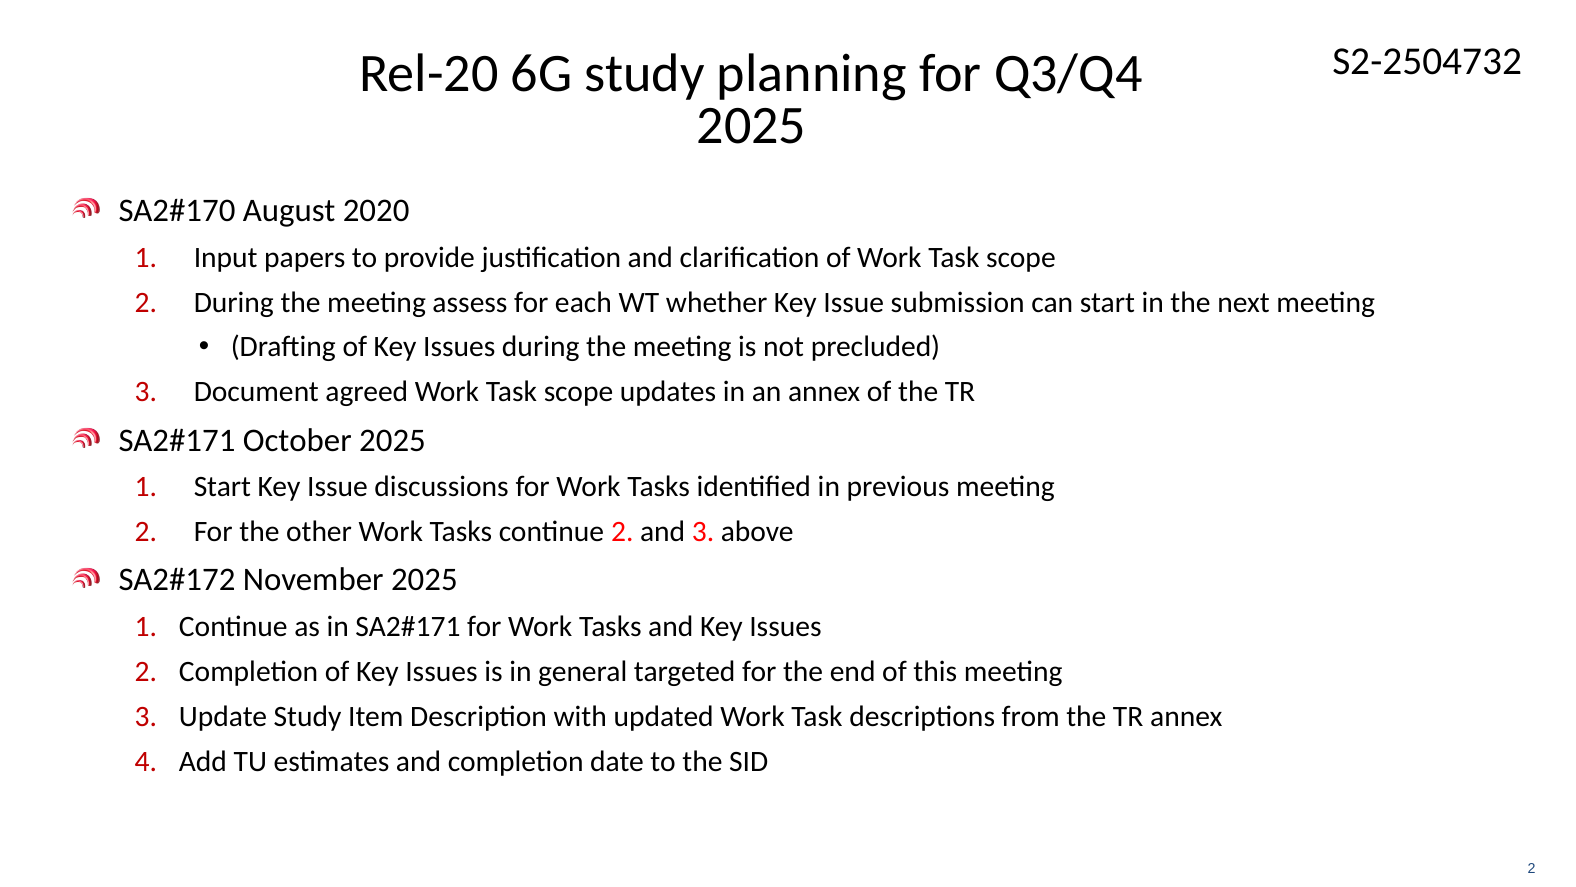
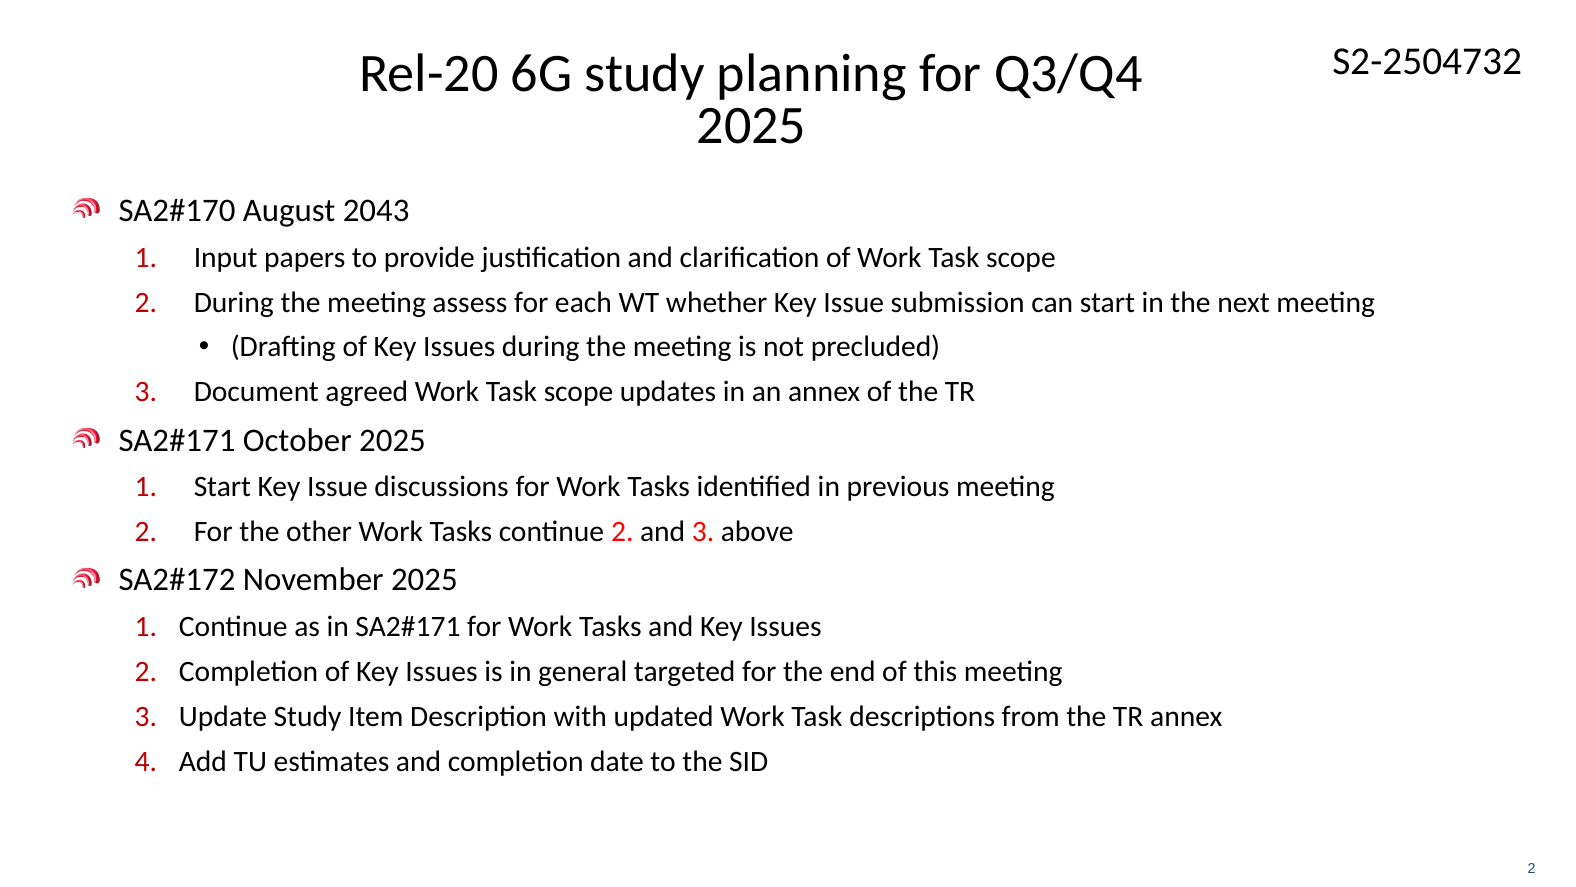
2020: 2020 -> 2043 (376, 211)
